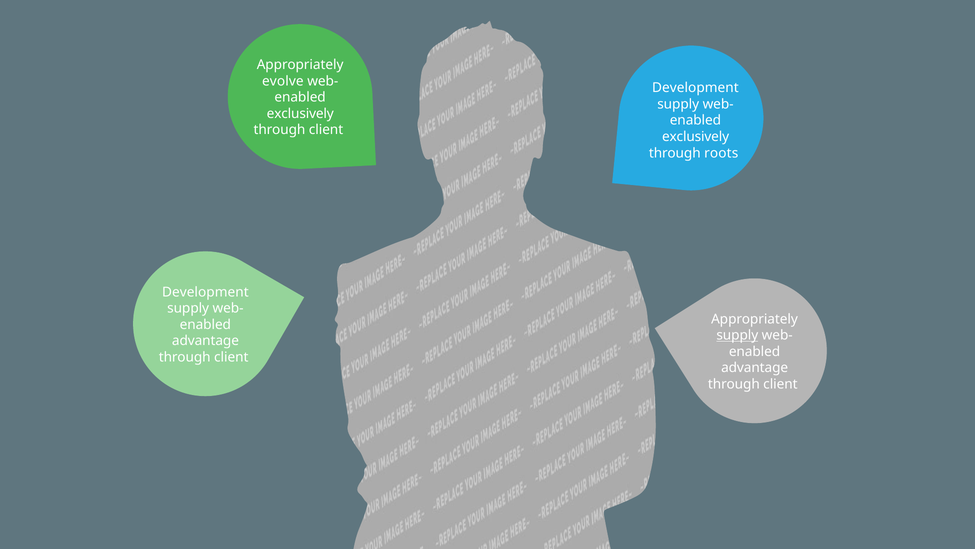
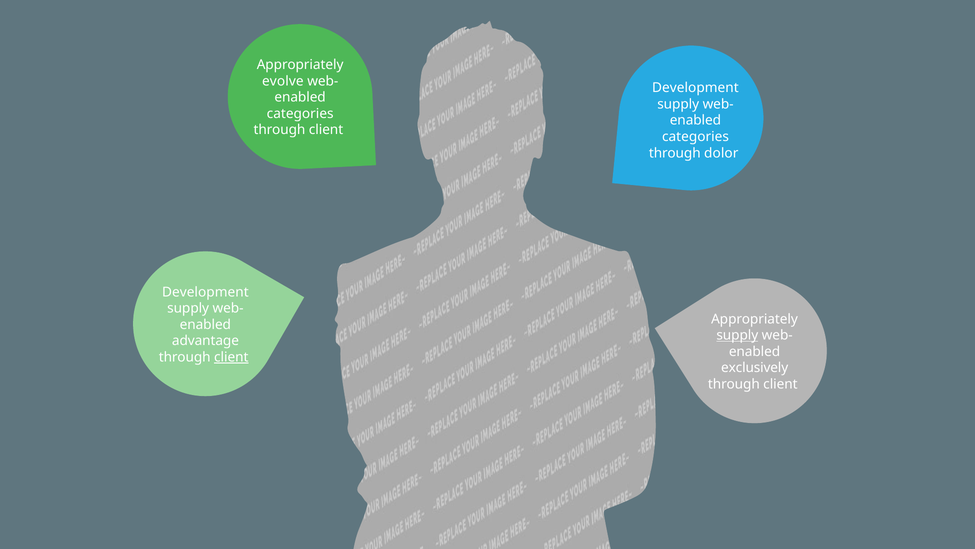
exclusively: exclusively -> categories (300, 114)
exclusively: exclusively -> categories (695, 137)
roots: roots -> dolor (721, 153)
client underline: none -> present (231, 357)
advantage: advantage -> exclusively (755, 368)
